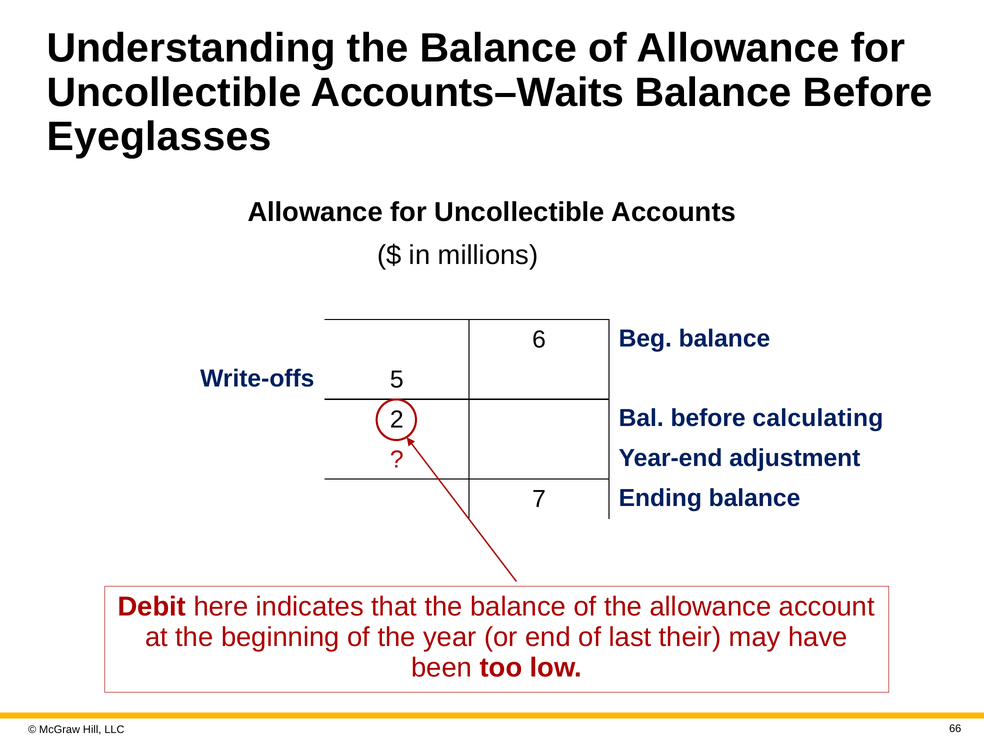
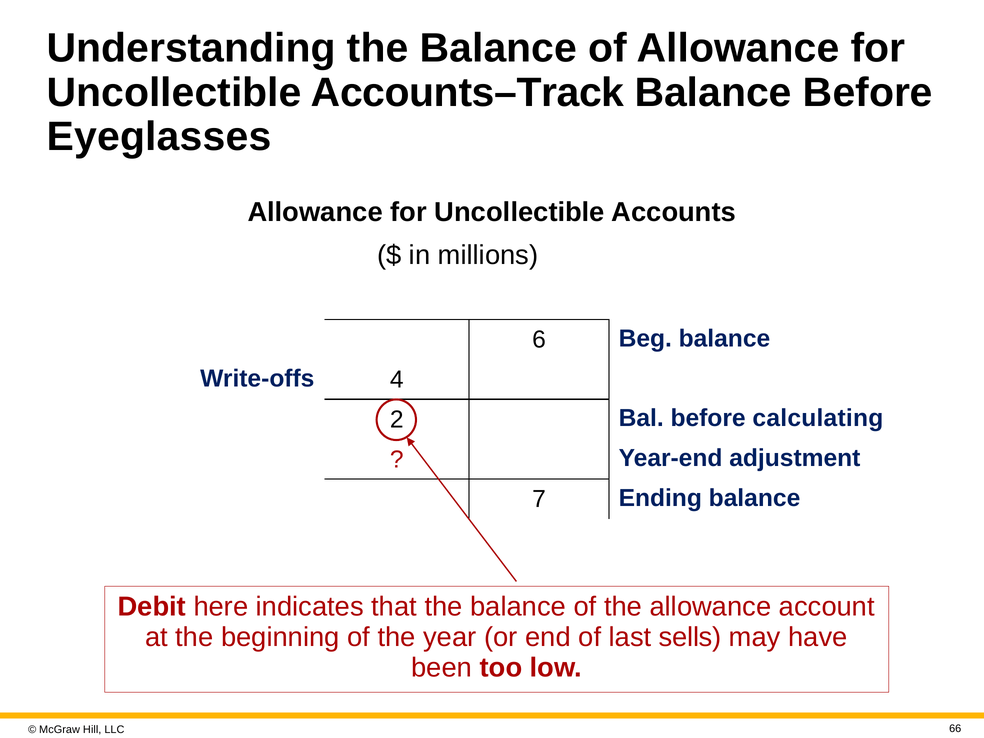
Accounts–Waits: Accounts–Waits -> Accounts–Track (468, 93)
5: 5 -> 4 (397, 380)
their: their -> sells (690, 637)
